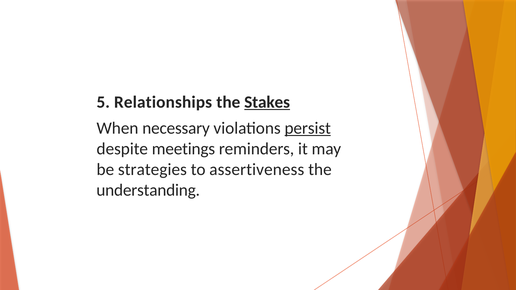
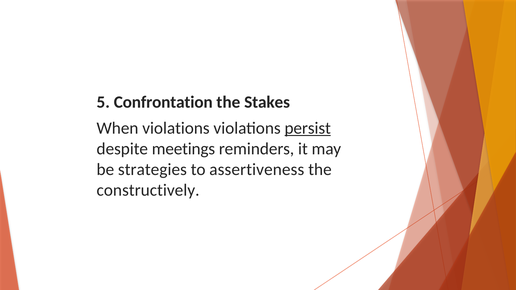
Relationships: Relationships -> Confrontation (163, 102)
Stakes underline: present -> none (267, 102)
When necessary: necessary -> violations (176, 128)
understanding: understanding -> constructively (148, 190)
